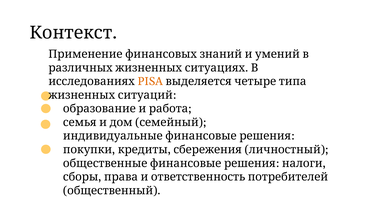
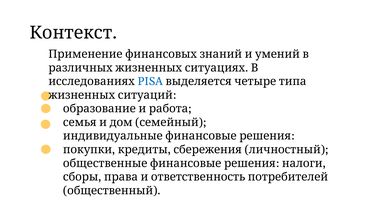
PISA colour: orange -> blue (150, 81)
